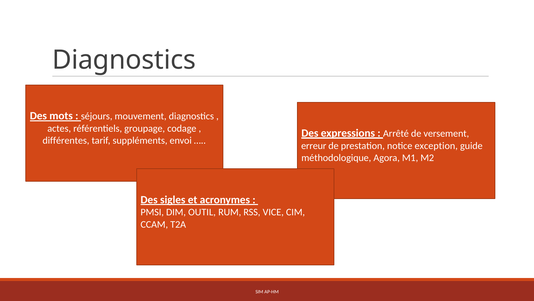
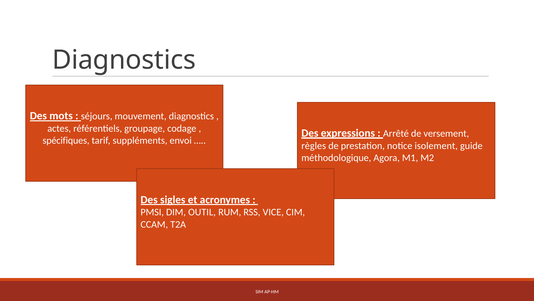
différentes: différentes -> spécifiques (66, 140)
erreur: erreur -> règles (314, 146)
exception: exception -> isolement (436, 146)
